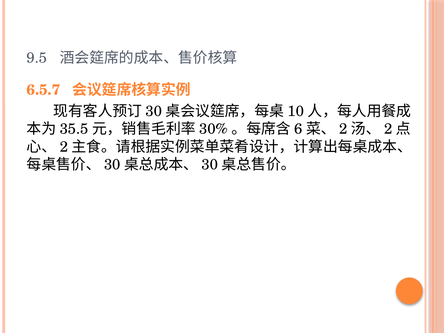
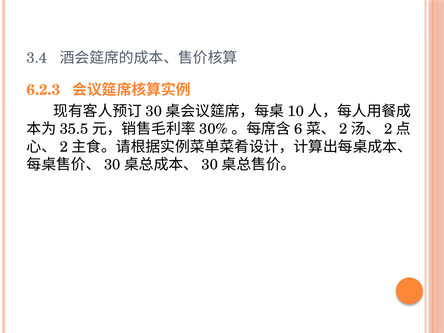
9.5: 9.5 -> 3.4 (37, 58)
6.5.7: 6.5.7 -> 6.2.3 (43, 90)
